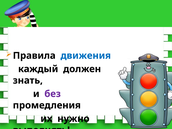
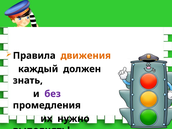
движения colour: blue -> orange (86, 56)
